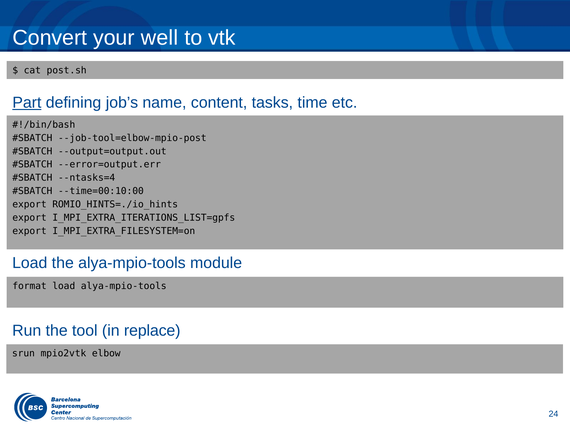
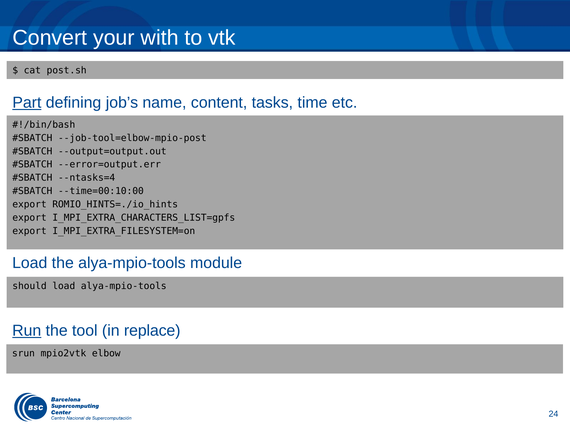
well: well -> with (160, 38)
I_MPI_EXTRA_ITERATIONS_LIST=gpfs: I_MPI_EXTRA_ITERATIONS_LIST=gpfs -> I_MPI_EXTRA_CHARACTERS_LIST=gpfs (144, 218)
format: format -> should (30, 286)
Run underline: none -> present (27, 331)
